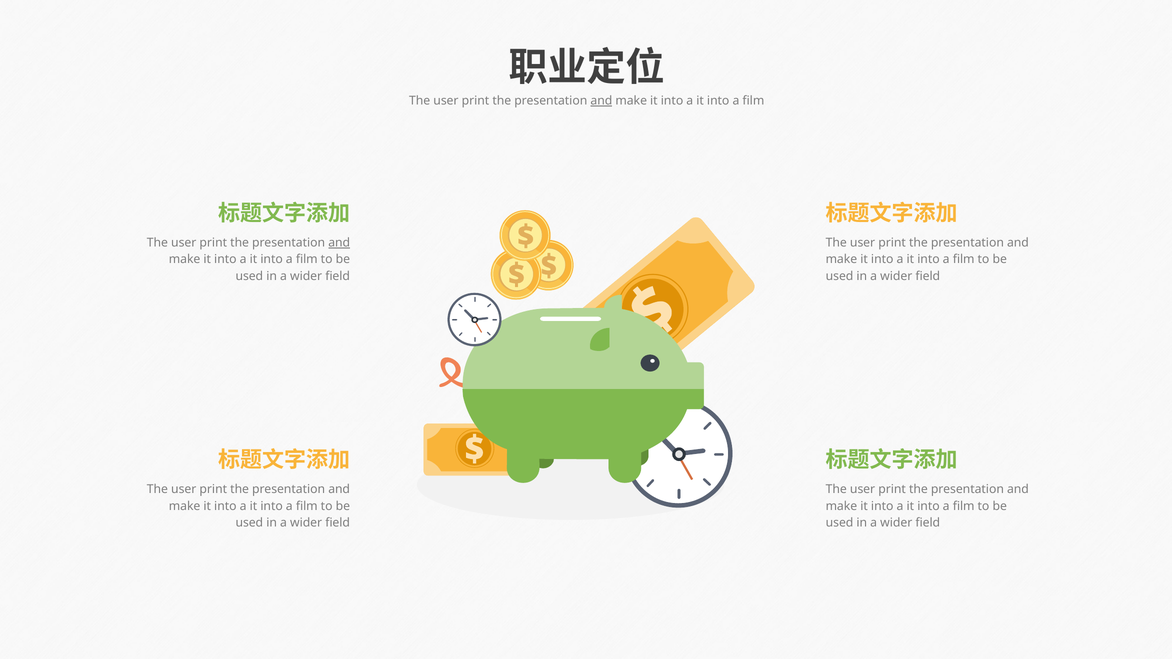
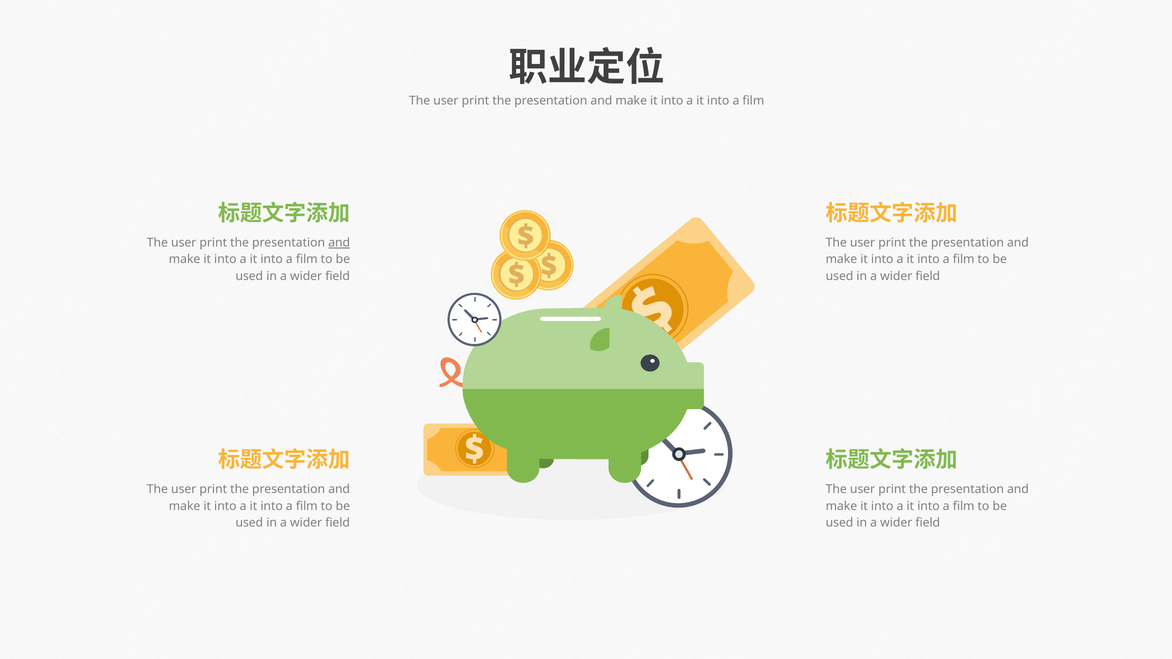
and underline: present -> none (601, 101)
